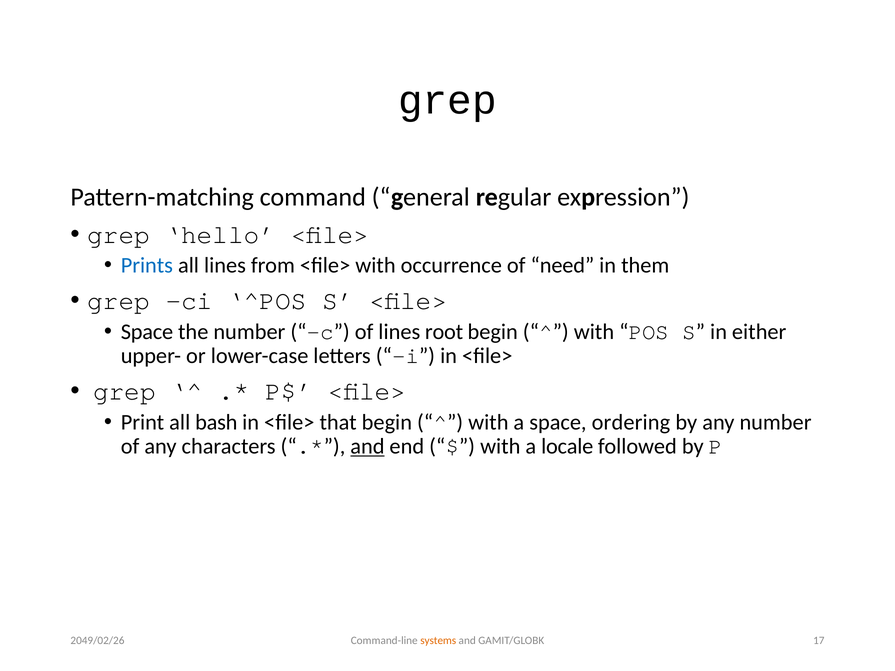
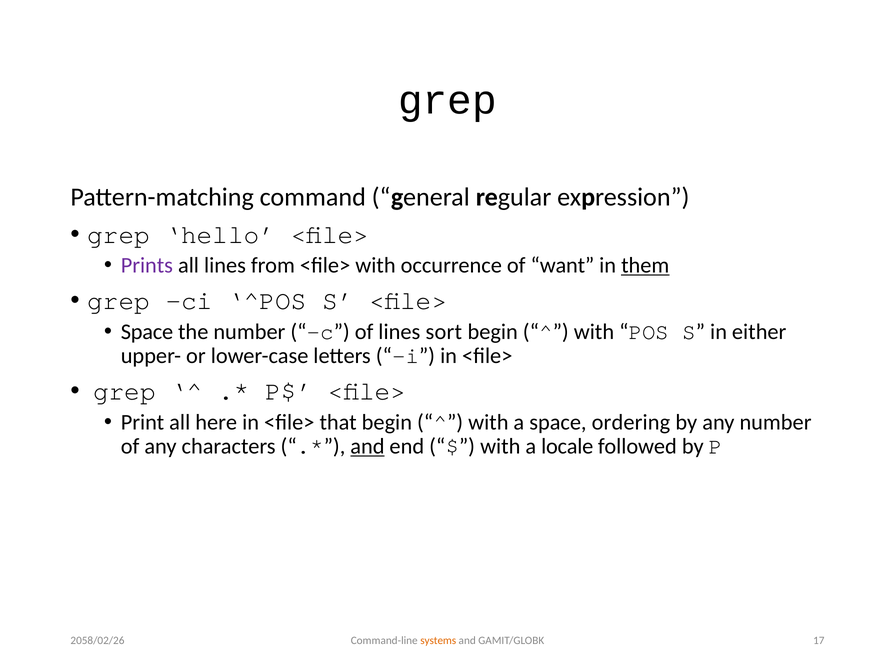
Prints colour: blue -> purple (147, 265)
need: need -> want (562, 265)
them underline: none -> present (645, 265)
root: root -> sort (444, 332)
bash: bash -> here (216, 422)
2049/02/26: 2049/02/26 -> 2058/02/26 (97, 641)
